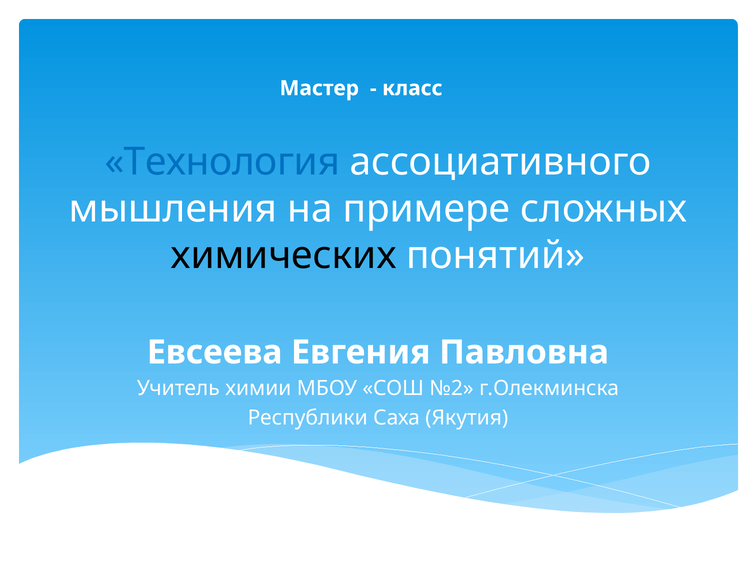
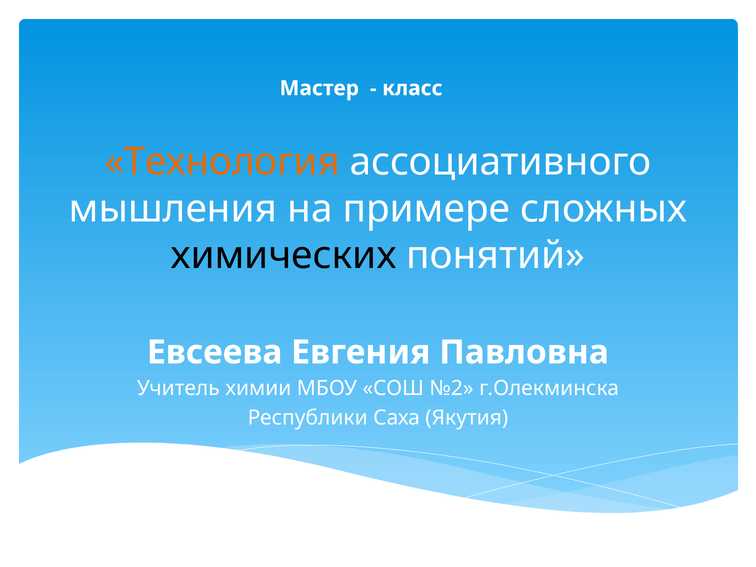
Технология colour: blue -> orange (222, 162)
